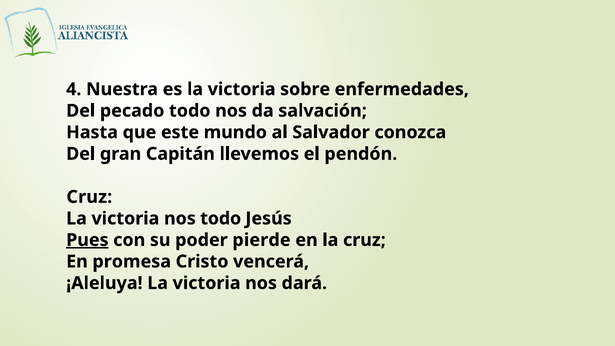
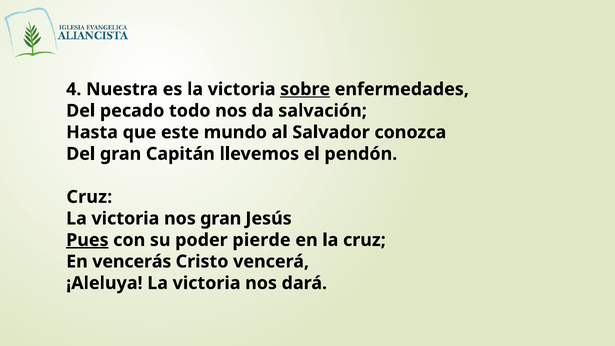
sobre underline: none -> present (305, 89)
nos todo: todo -> gran (221, 218)
promesa: promesa -> vencerás (132, 262)
